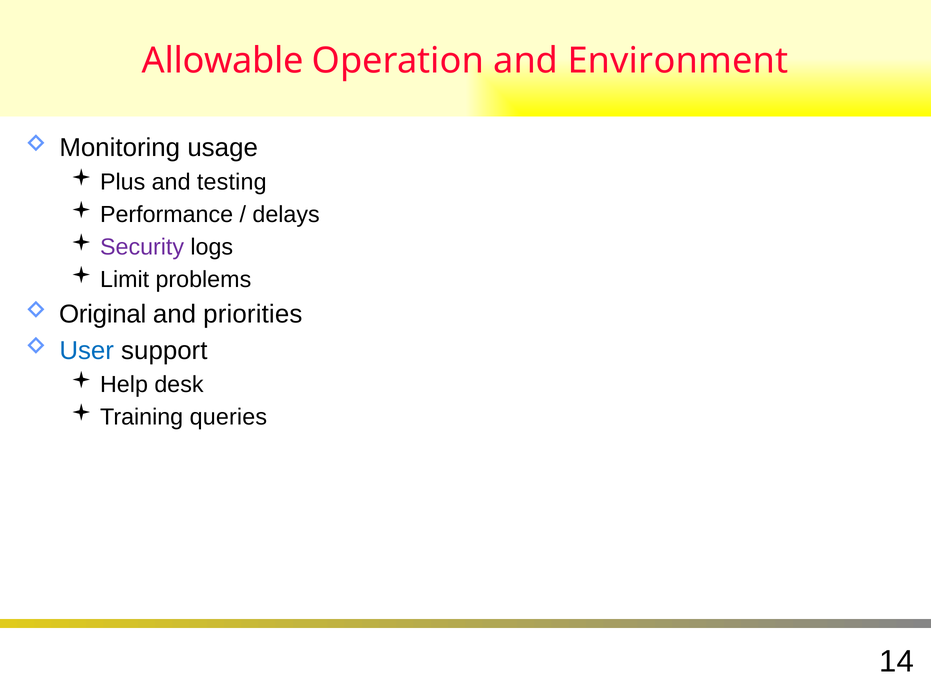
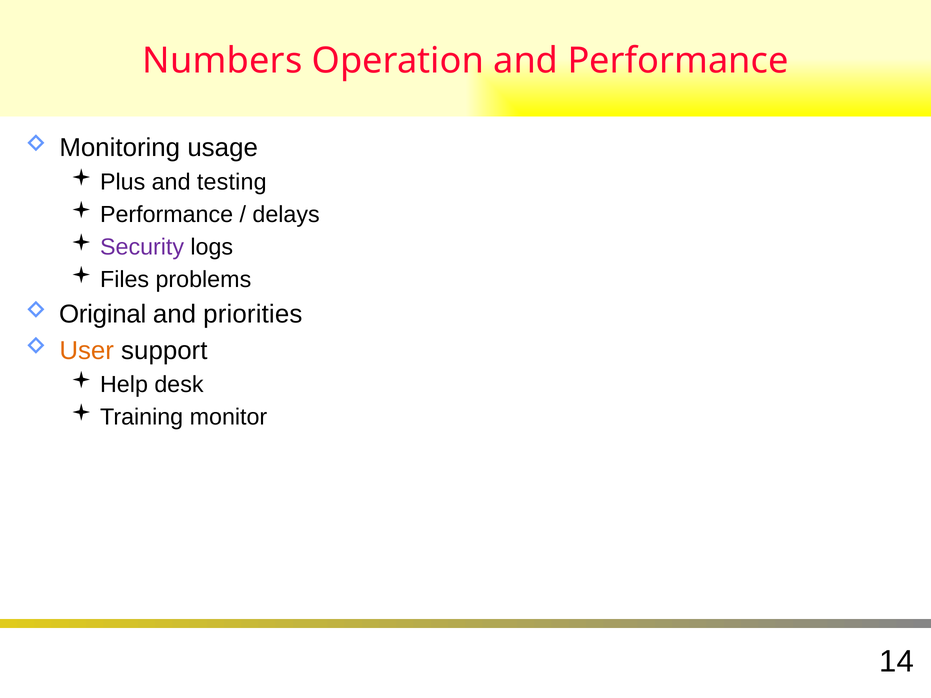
Allowable: Allowable -> Numbers (222, 61)
and Environment: Environment -> Performance (678, 61)
Limit: Limit -> Files (125, 280)
User colour: blue -> orange (87, 351)
queries: queries -> monitor (228, 417)
